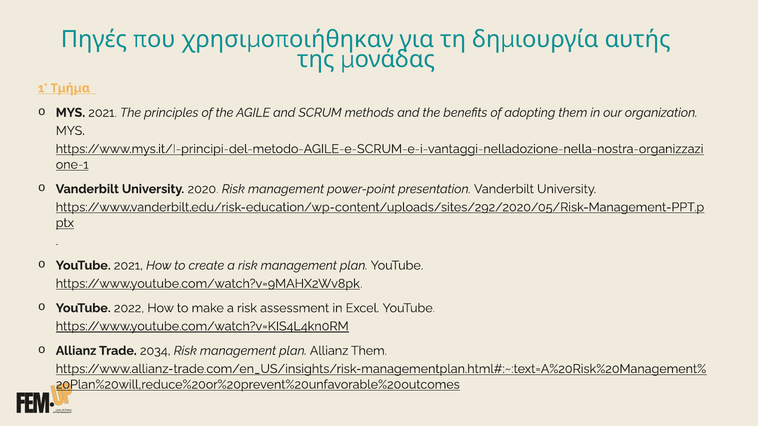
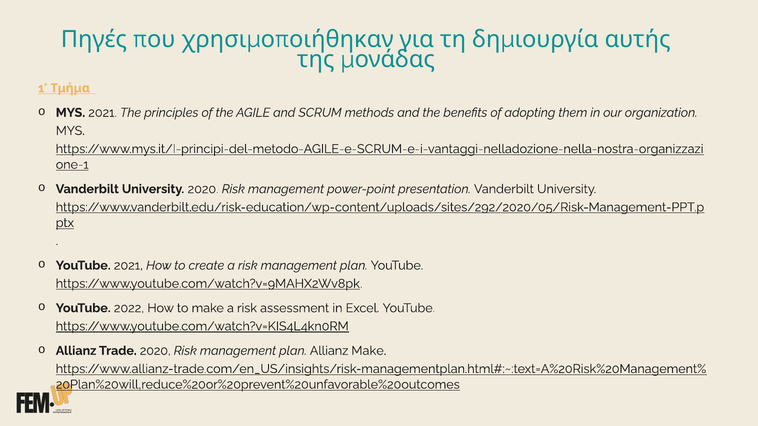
Trade 2034: 2034 -> 2020 (155, 351)
Allianz Them: Them -> Make (369, 351)
